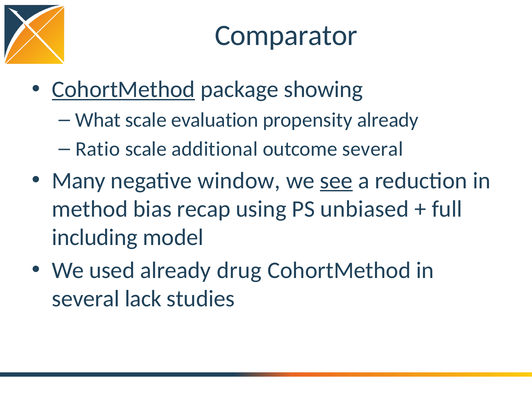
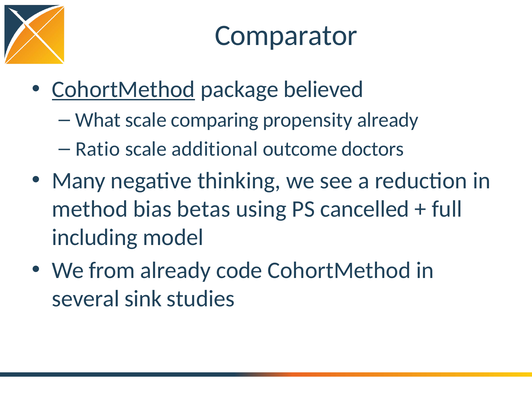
showing: showing -> believed (323, 89)
evaluation: evaluation -> comparing (215, 120)
outcome several: several -> doctors (373, 149)
window: window -> thinking (239, 181)
see underline: present -> none (336, 181)
recap: recap -> betas (204, 209)
unbiased: unbiased -> cancelled (365, 209)
used: used -> from (112, 270)
drug: drug -> code (239, 270)
lack: lack -> sink (143, 299)
